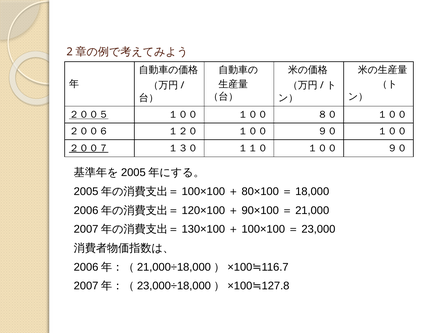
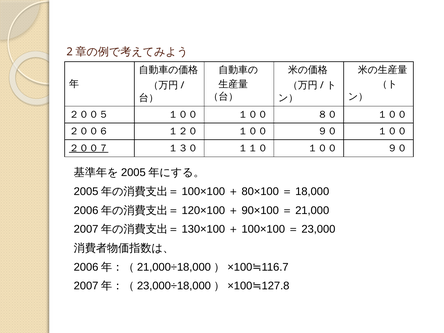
２００５ underline: present -> none (89, 115)
